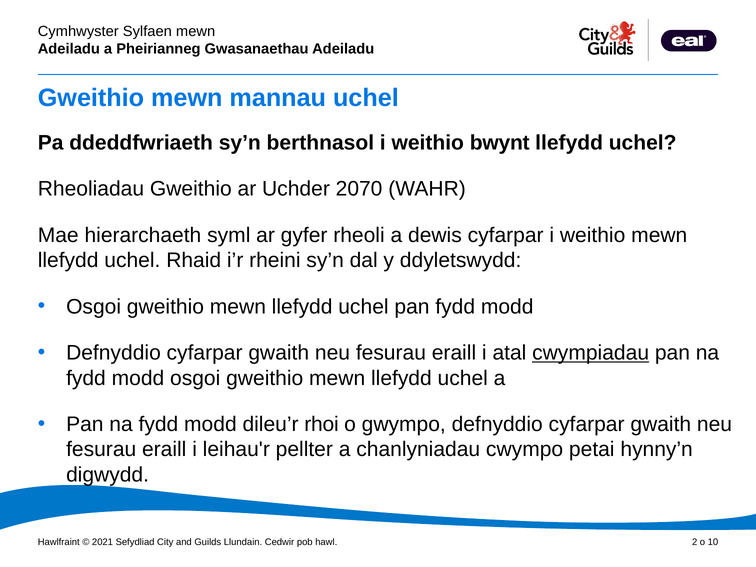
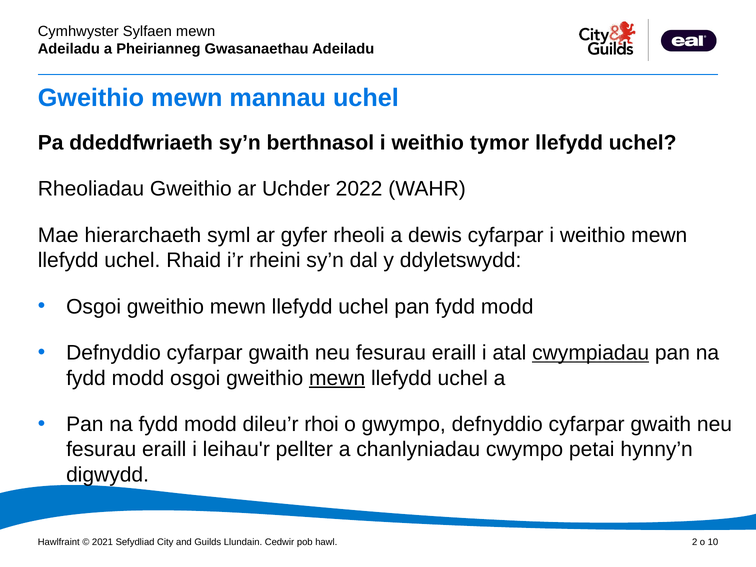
bwynt: bwynt -> tymor (500, 143)
2070: 2070 -> 2022 (359, 189)
mewn underline: none -> present (337, 378)
